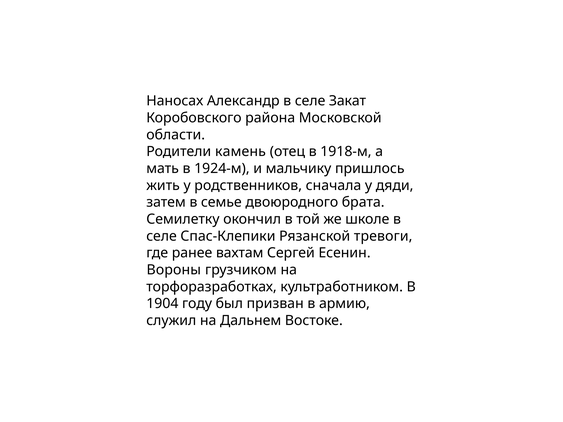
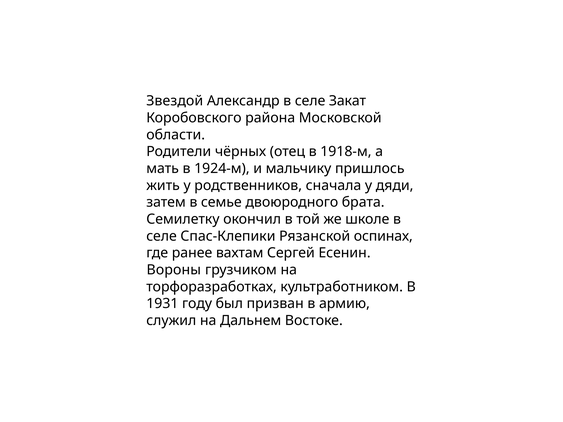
Наносах: Наносах -> Звездой (175, 101)
камень: камень -> чёрных (241, 152)
тревоги: тревоги -> оспинах (383, 236)
1904: 1904 -> 1931 (162, 304)
